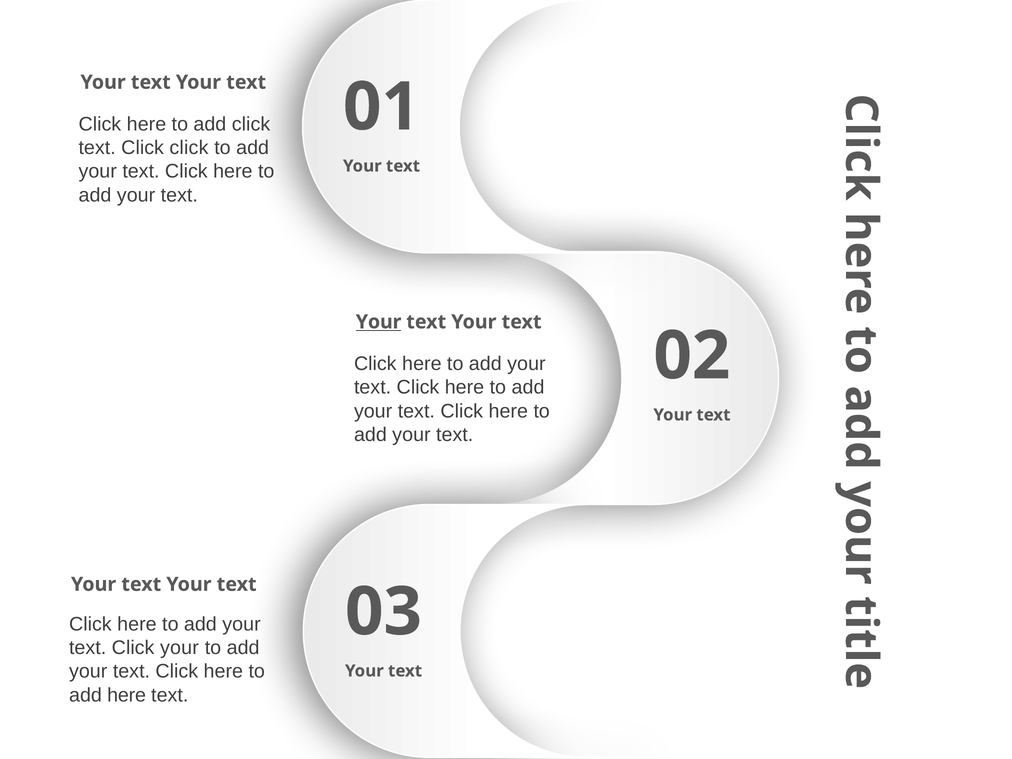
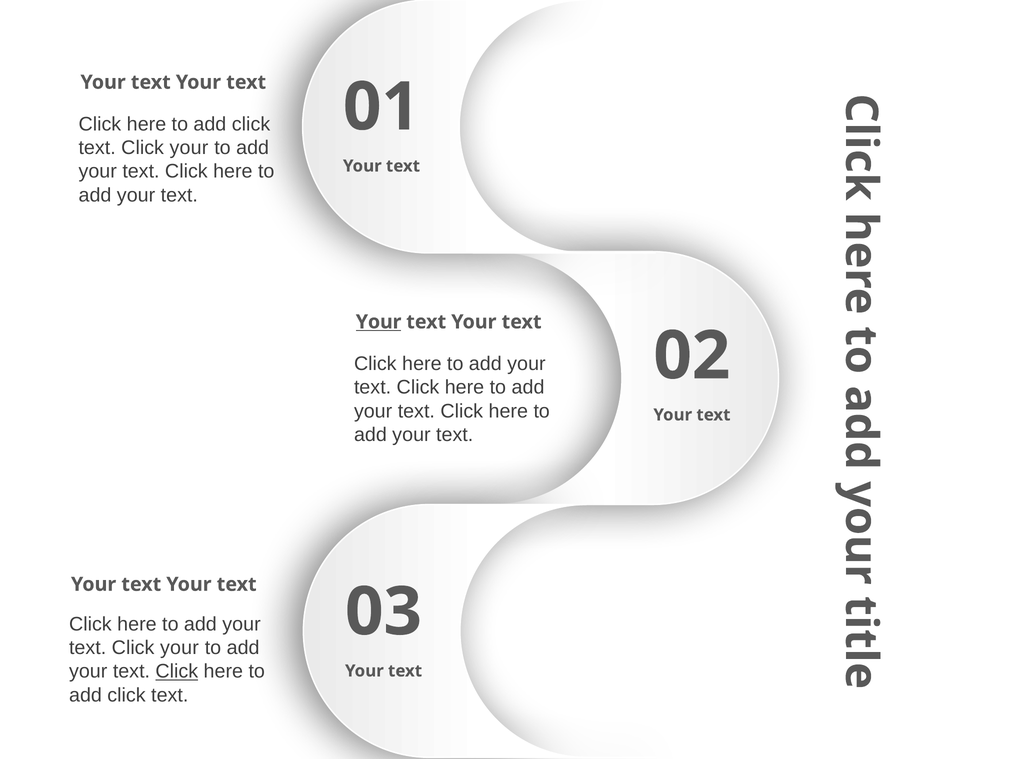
click: click -> your (189, 148)
Click underline: none -> present (177, 671)
here: here -> click (127, 695)
